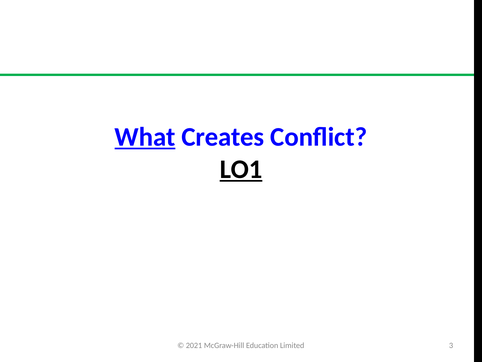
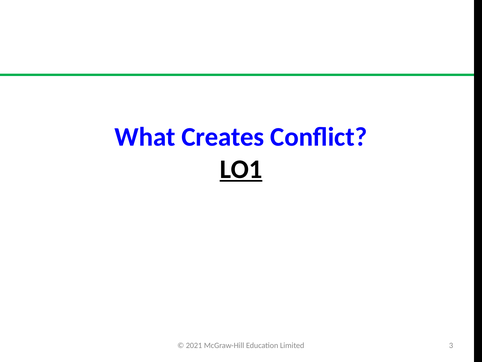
What underline: present -> none (145, 137)
